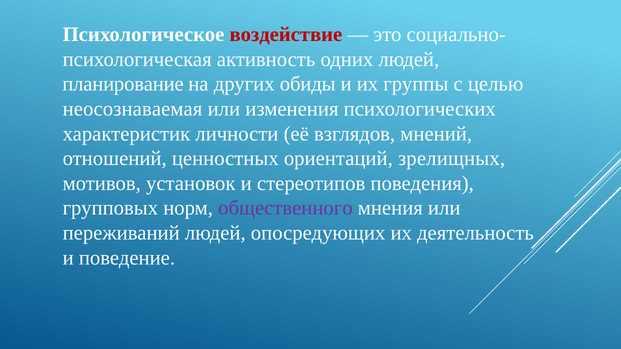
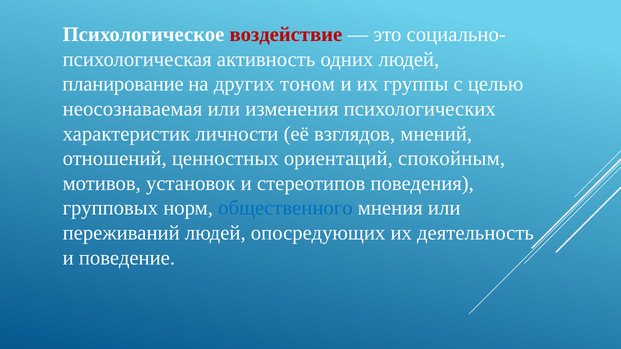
обиды: обиды -> тоном (307, 84)
зрелищных: зрелищных -> спокойным (452, 159)
общественного colour: purple -> blue (285, 208)
